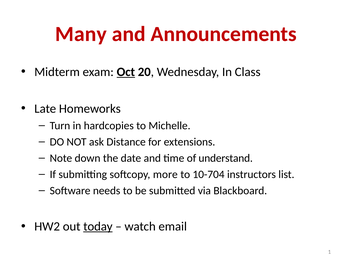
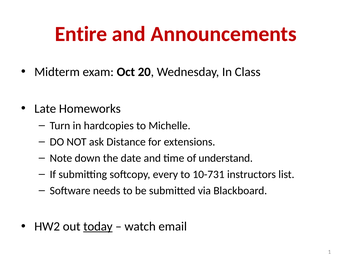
Many: Many -> Entire (81, 34)
Oct underline: present -> none (126, 72)
more: more -> every (165, 174)
10-704: 10-704 -> 10-731 (209, 174)
